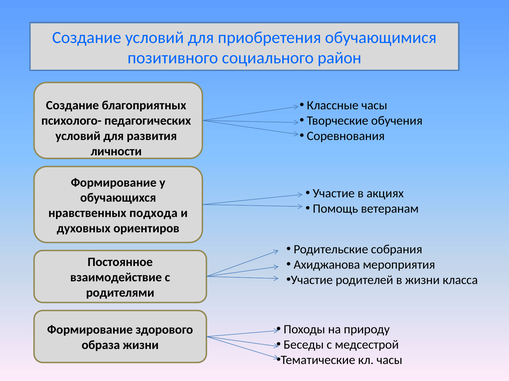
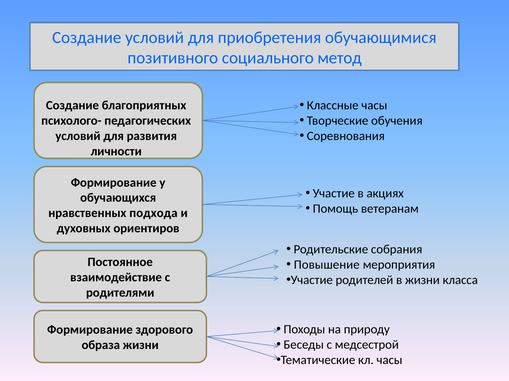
район: район -> метод (340, 58)
Ахиджанова: Ахиджанова -> Повышение (327, 265)
